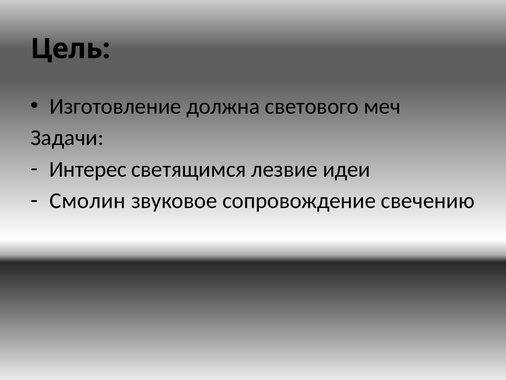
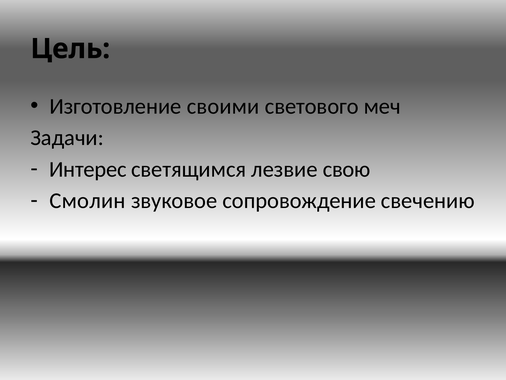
должна: должна -> своими (223, 106)
идеи: идеи -> свою (347, 169)
